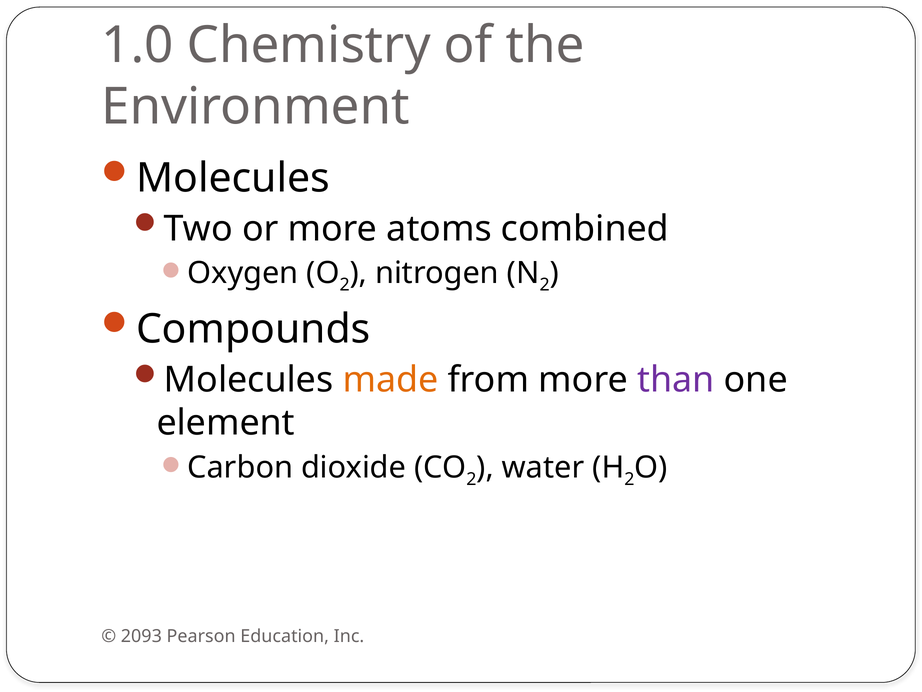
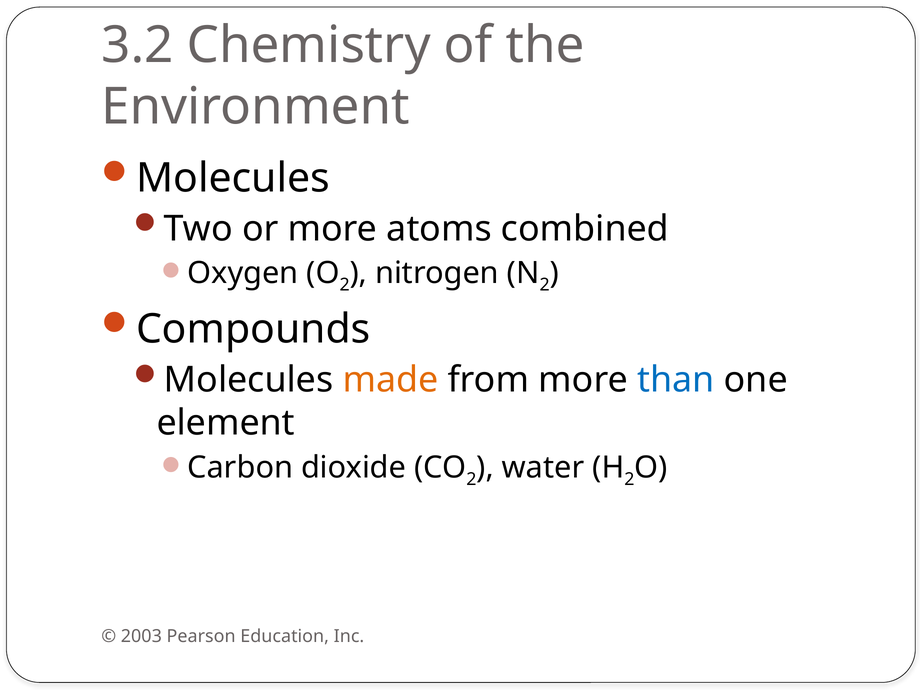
1.0: 1.0 -> 3.2 (137, 45)
than colour: purple -> blue (676, 380)
2093: 2093 -> 2003 (141, 636)
